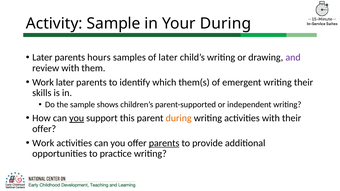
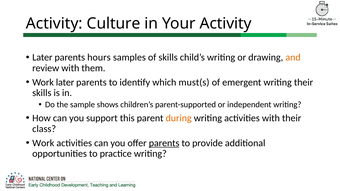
Activity Sample: Sample -> Culture (114, 24)
Your During: During -> Activity (226, 24)
of later: later -> skills (168, 57)
and colour: purple -> orange (293, 57)
them(s: them(s -> must(s (194, 82)
you underline: present -> none (77, 118)
offer: offer -> class (44, 129)
